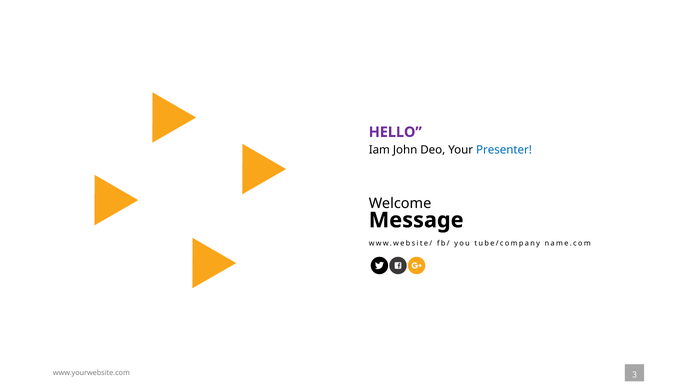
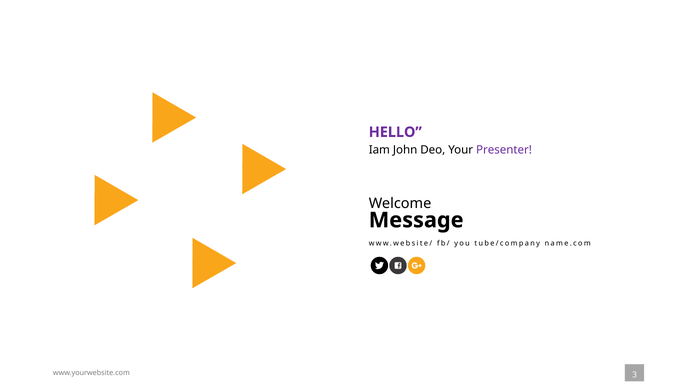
Presenter colour: blue -> purple (504, 150)
